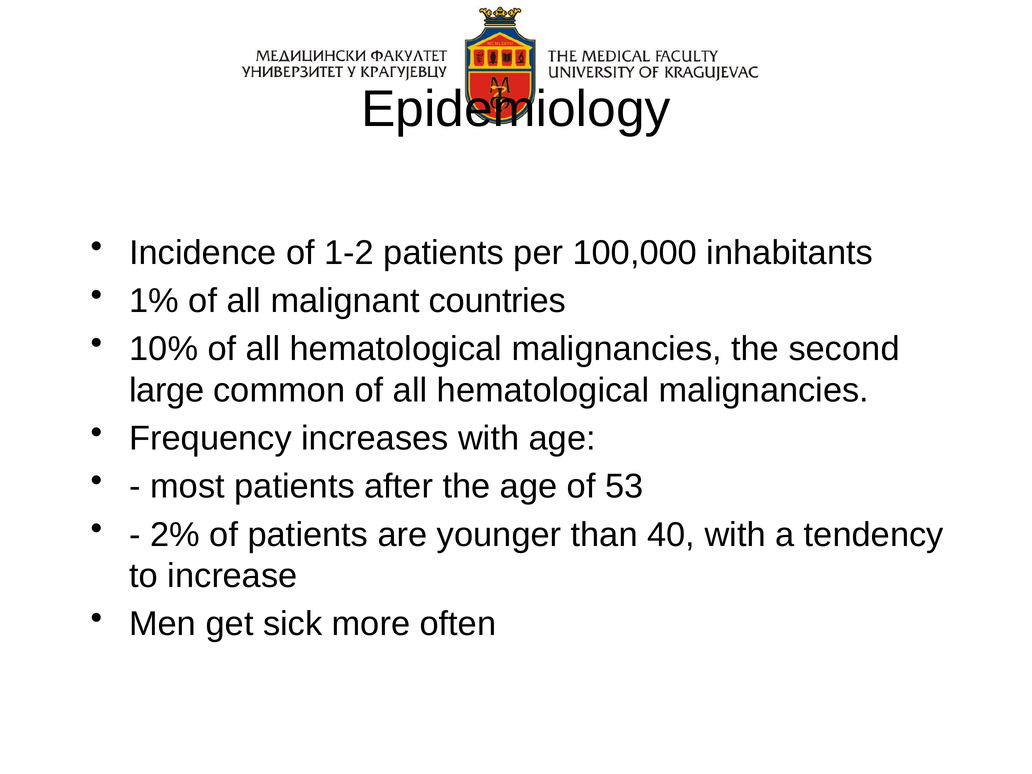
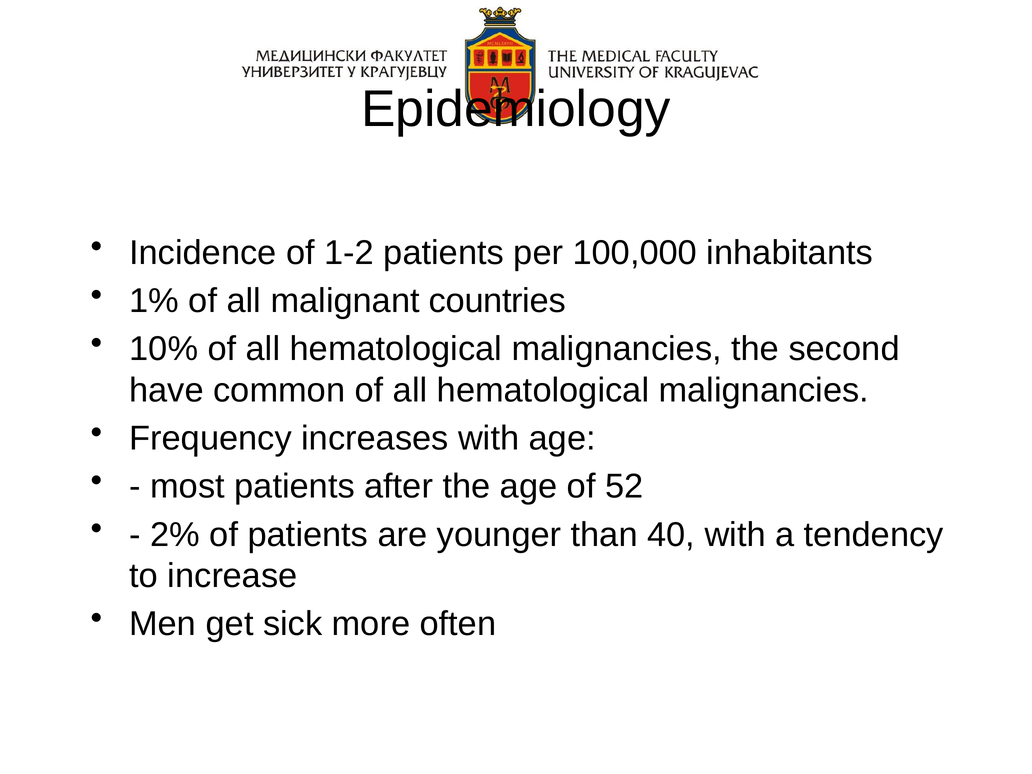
large: large -> have (167, 390)
53: 53 -> 52 (624, 487)
